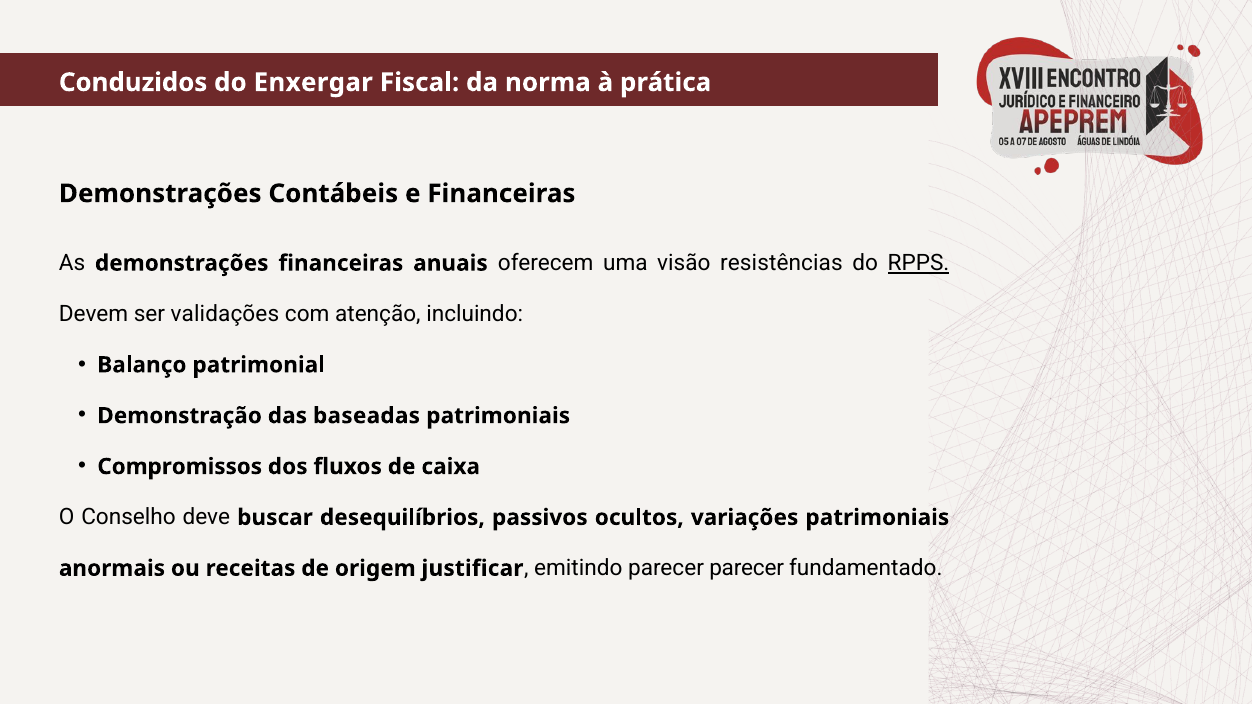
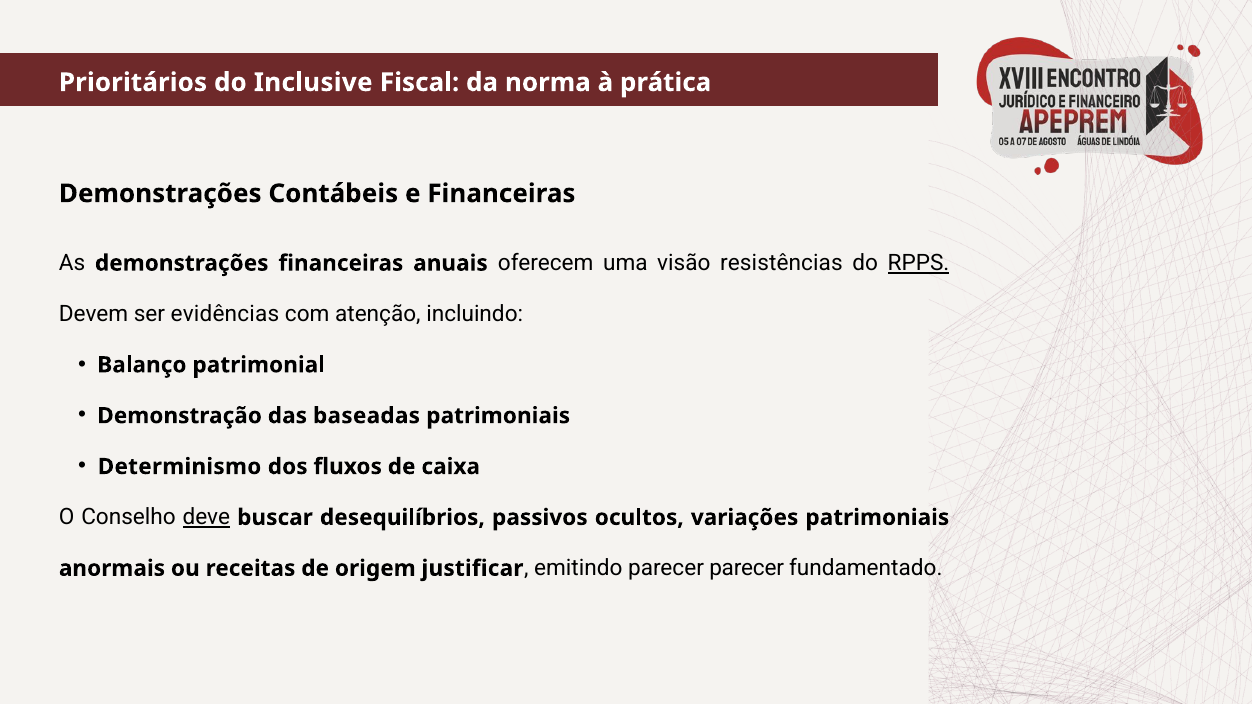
Conduzidos: Conduzidos -> Prioritários (133, 82)
Enxergar: Enxergar -> Inclusive (313, 82)
validações: validações -> evidências (225, 314)
Compromissos: Compromissos -> Determinismo (179, 467)
deve underline: none -> present (206, 518)
